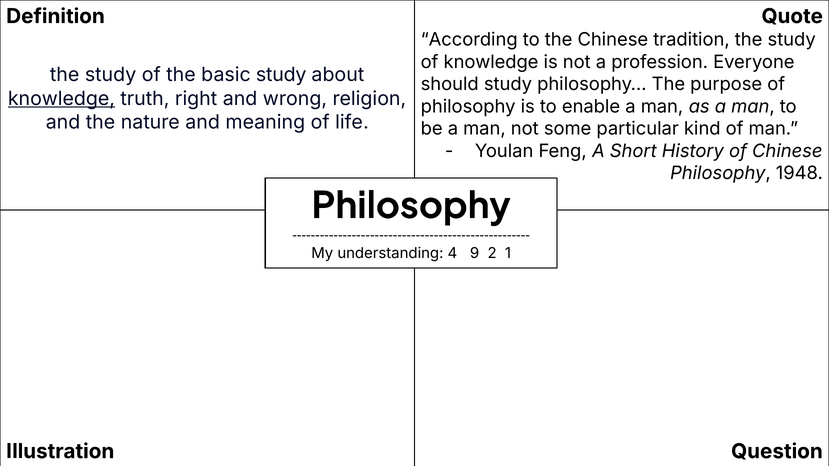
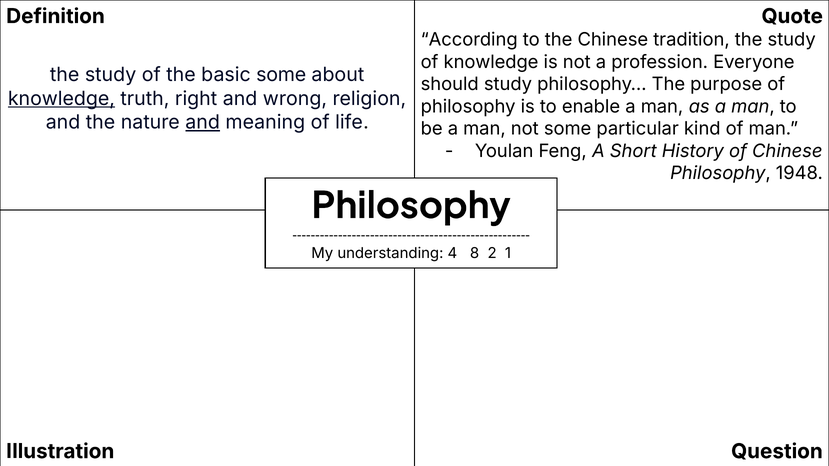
basic study: study -> some (281, 75)
and underline: none -> present (203, 122)
9: 9 -> 8 (475, 254)
